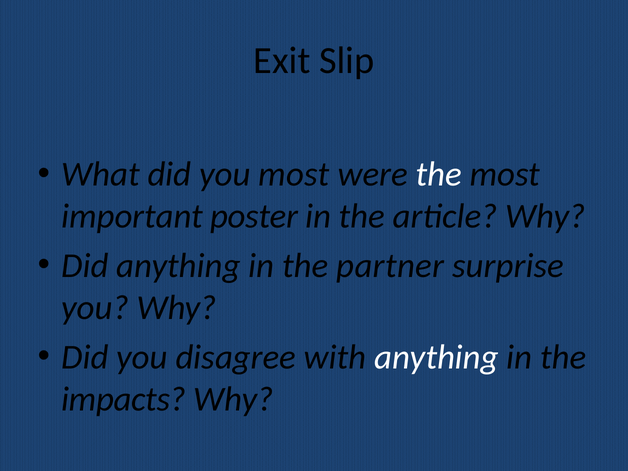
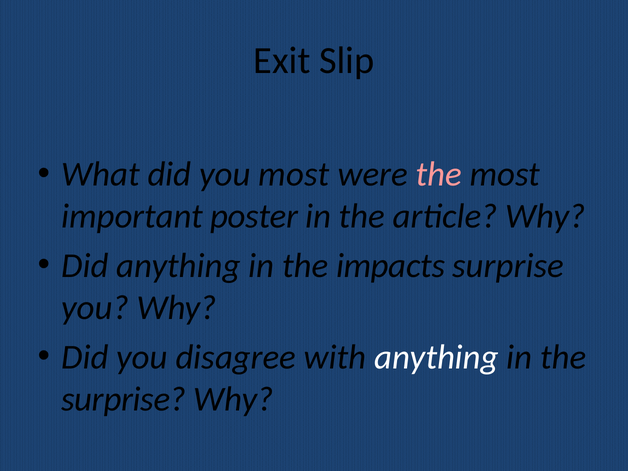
the colour: white -> pink (439, 174)
partner: partner -> impacts (391, 266)
impacts: impacts -> surprise (124, 399)
